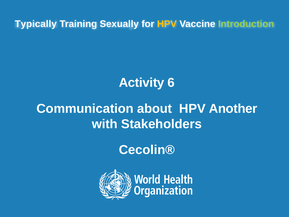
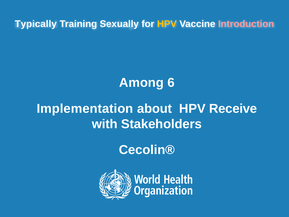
Introduction colour: light green -> pink (246, 24)
Activity: Activity -> Among (141, 83)
Communication: Communication -> Implementation (85, 109)
Another: Another -> Receive (233, 109)
